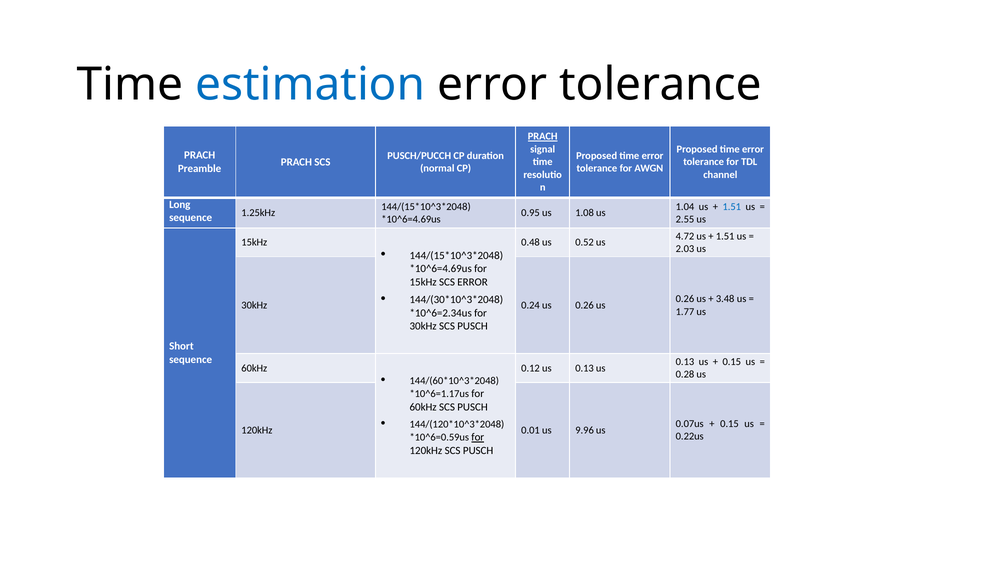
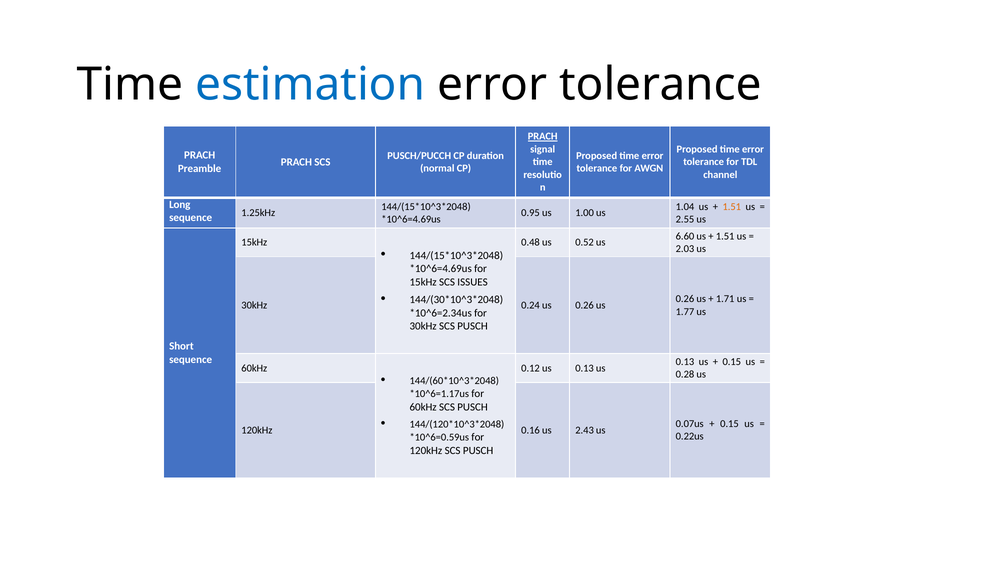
1.51 colour: blue -> orange (732, 207)
1.08: 1.08 -> 1.00 (585, 213)
4.72: 4.72 -> 6.60 (685, 236)
SCS ERROR: ERROR -> ISSUES (473, 282)
3.48: 3.48 -> 1.71 (725, 299)
0.01: 0.01 -> 0.16 (531, 430)
9.96: 9.96 -> 2.43 (585, 430)
for underline: present -> none (478, 438)
